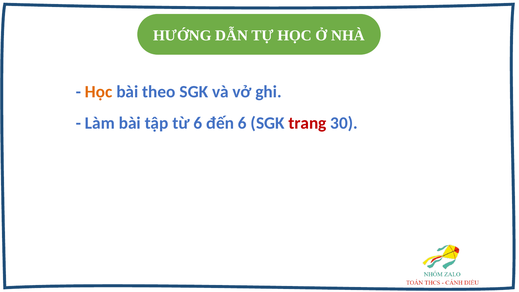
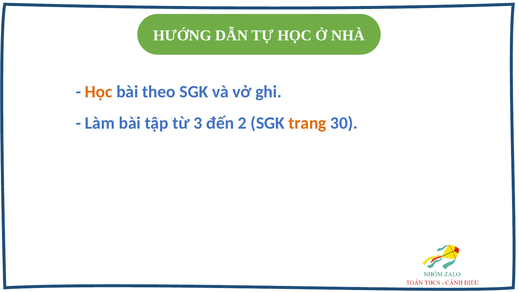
từ 6: 6 -> 3 (198, 123)
đến 6: 6 -> 2 (242, 123)
trang colour: red -> orange (308, 123)
